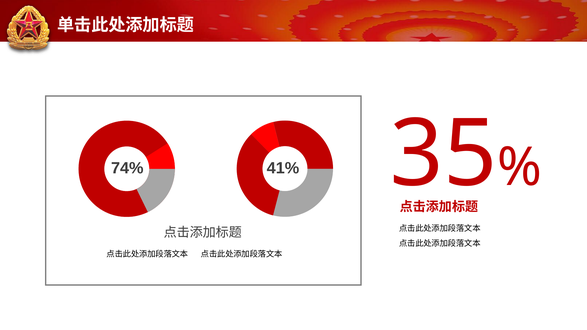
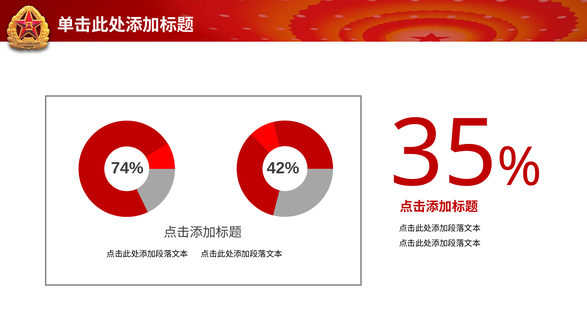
41%: 41% -> 42% (283, 168)
